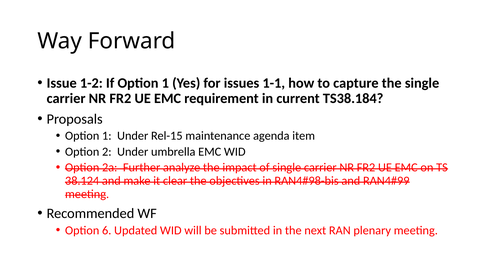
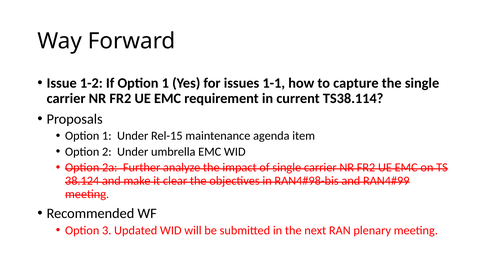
TS38.184: TS38.184 -> TS38.114 (353, 98)
6: 6 -> 3 (107, 230)
